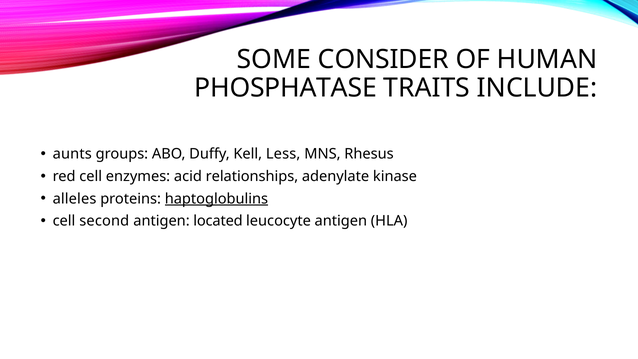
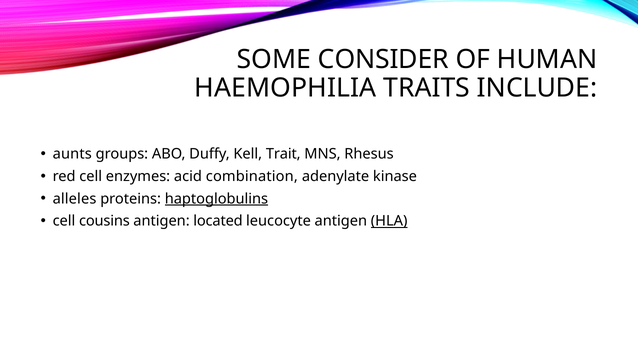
PHOSPHATASE: PHOSPHATASE -> HAEMOPHILIA (285, 88)
Less: Less -> Trait (283, 154)
relationships: relationships -> combination (252, 176)
second: second -> cousins (104, 221)
HLA underline: none -> present (389, 221)
